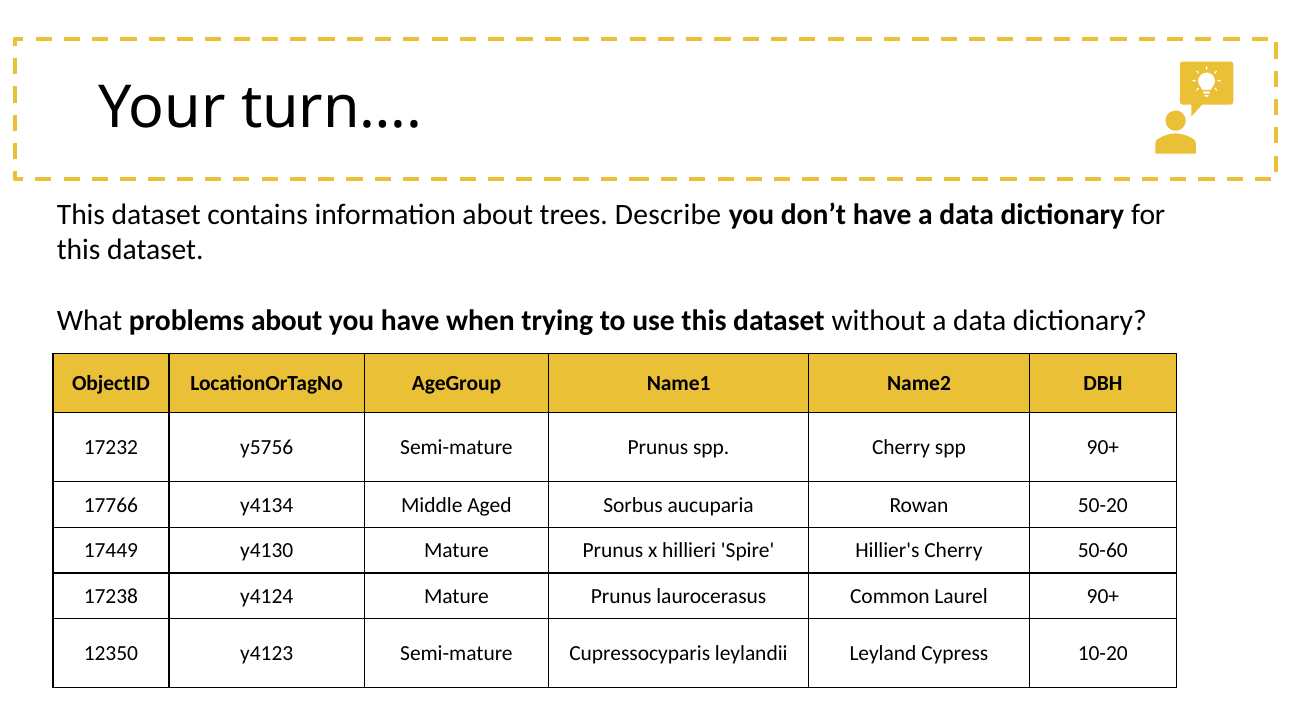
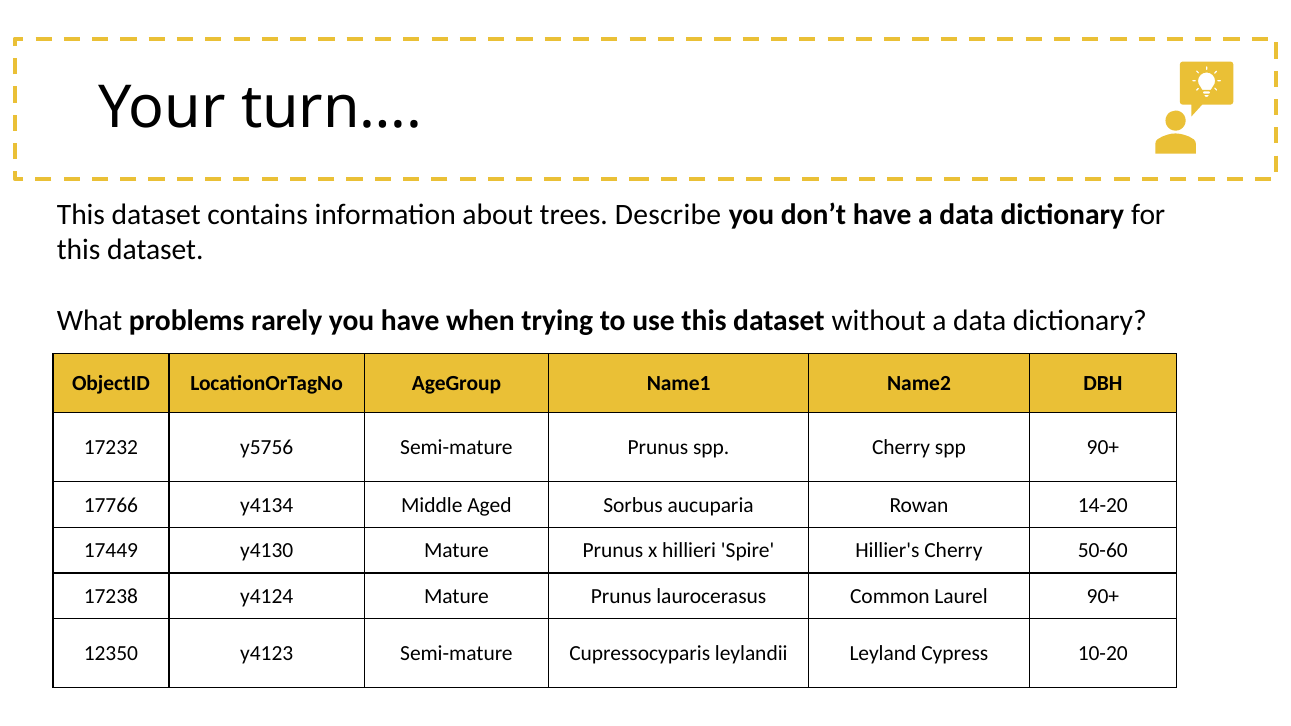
problems about: about -> rarely (287, 321)
50-20: 50-20 -> 14-20 (1103, 505)
